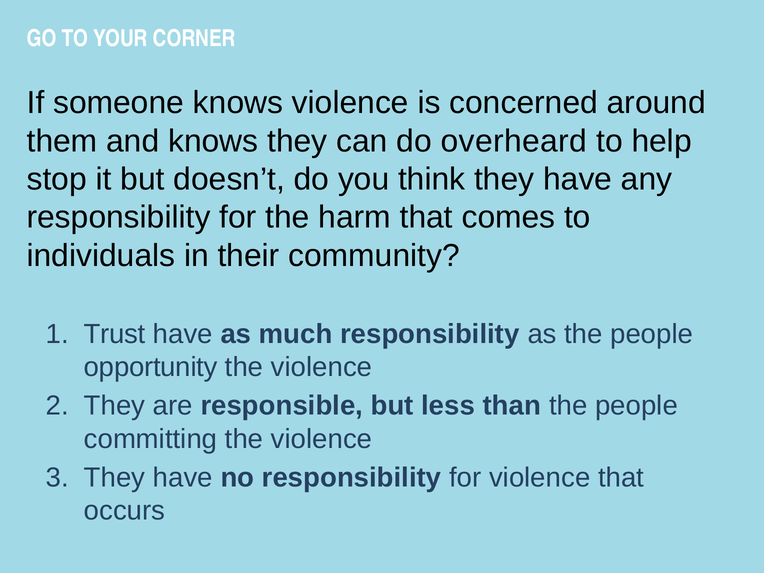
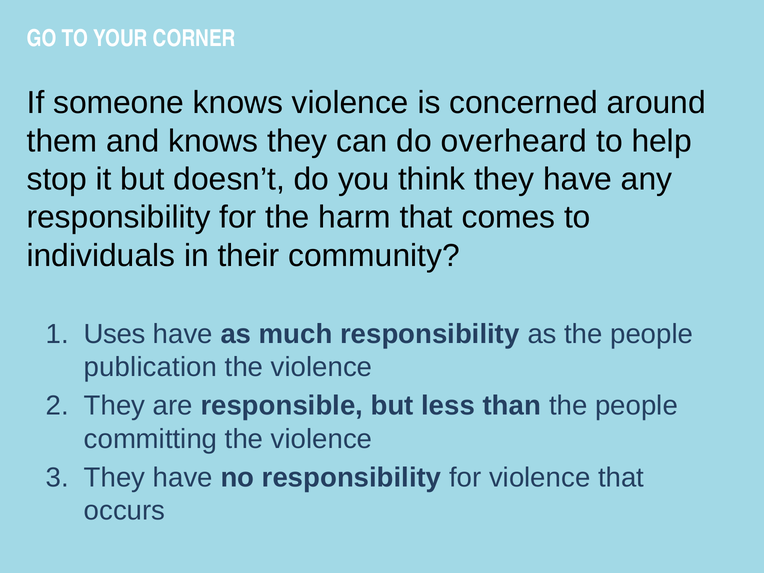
Trust: Trust -> Uses (115, 334)
opportunity: opportunity -> publication (151, 367)
